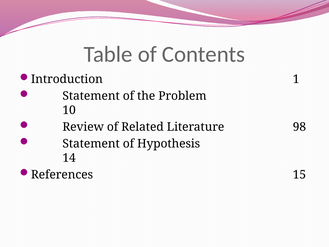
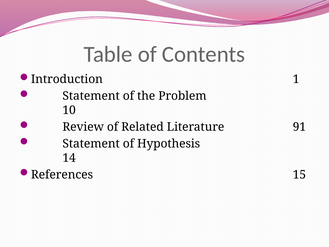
98: 98 -> 91 (299, 127)
